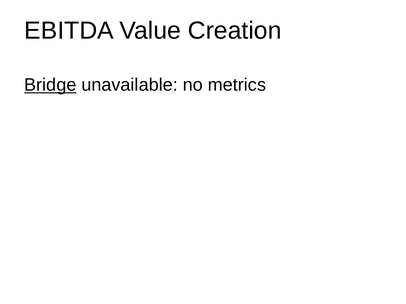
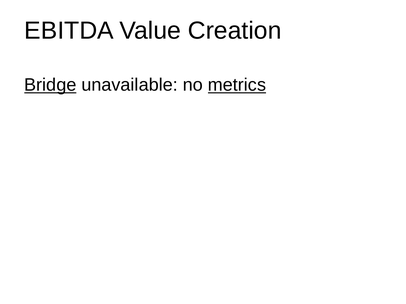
metrics underline: none -> present (237, 85)
